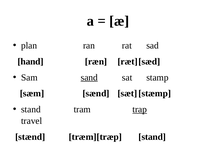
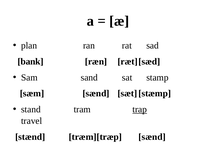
hand: hand -> bank (31, 61)
sand underline: present -> none (89, 77)
stand: stand -> sænd (152, 137)
